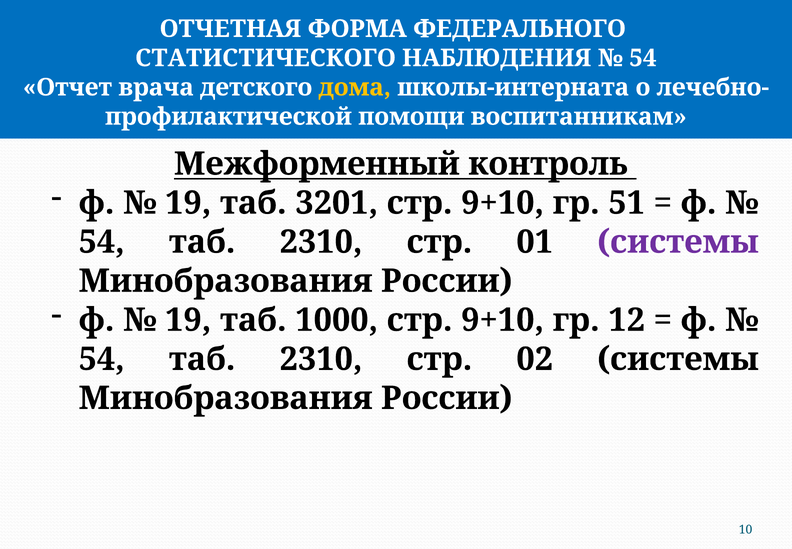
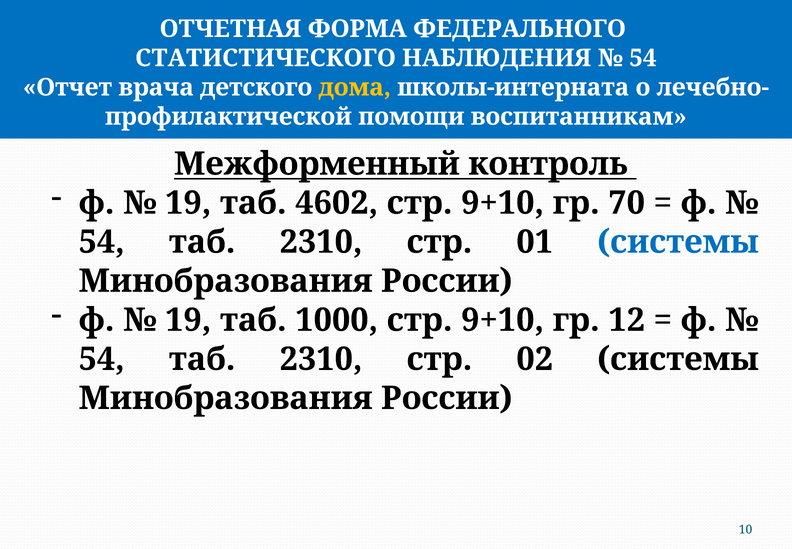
3201: 3201 -> 4602 (337, 203)
51: 51 -> 70 (627, 203)
системы colour: purple -> blue (678, 242)
